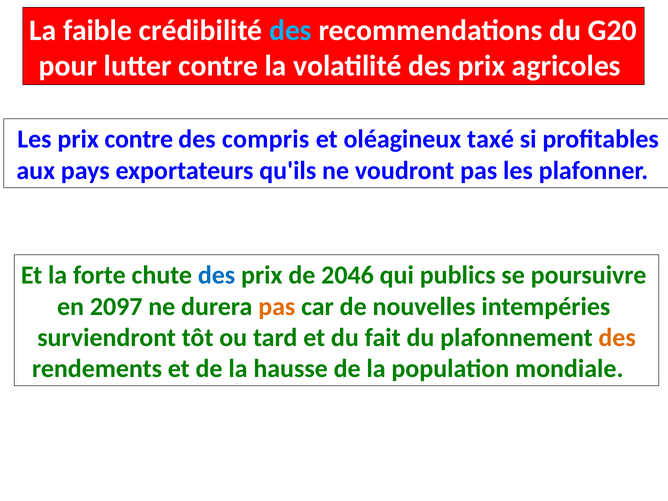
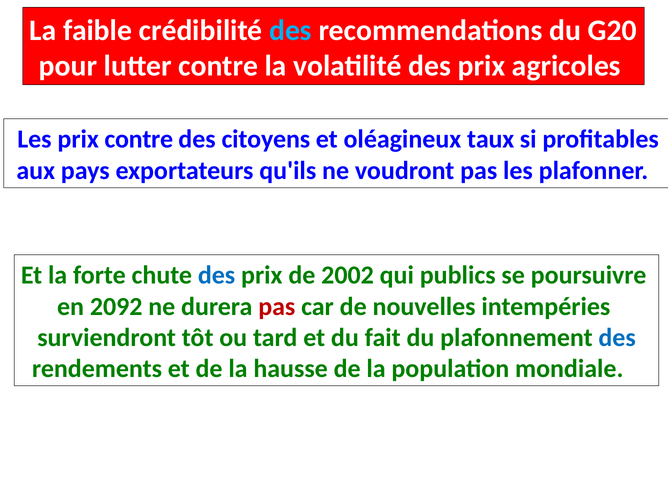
compris: compris -> citoyens (266, 139)
taxé: taxé -> taux (491, 139)
2046: 2046 -> 2002 (348, 275)
2097: 2097 -> 2092 (116, 306)
pas colour: orange -> red (277, 306)
des colour: orange -> blue (617, 338)
